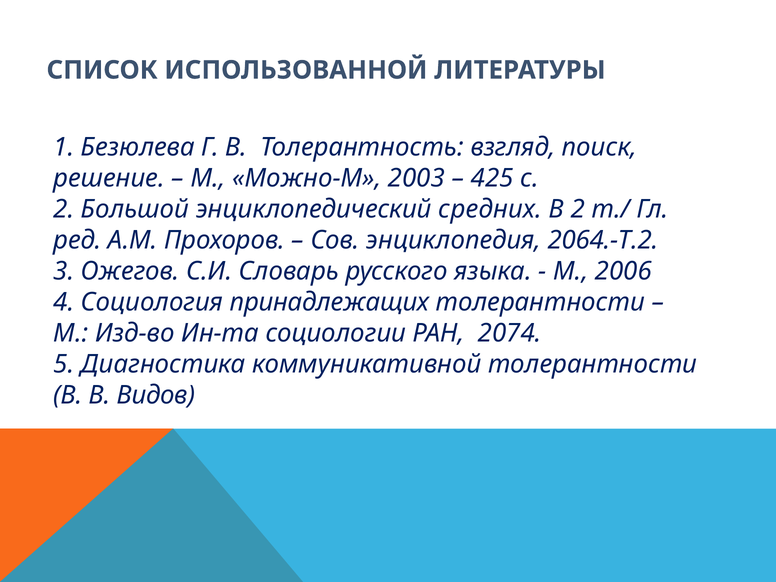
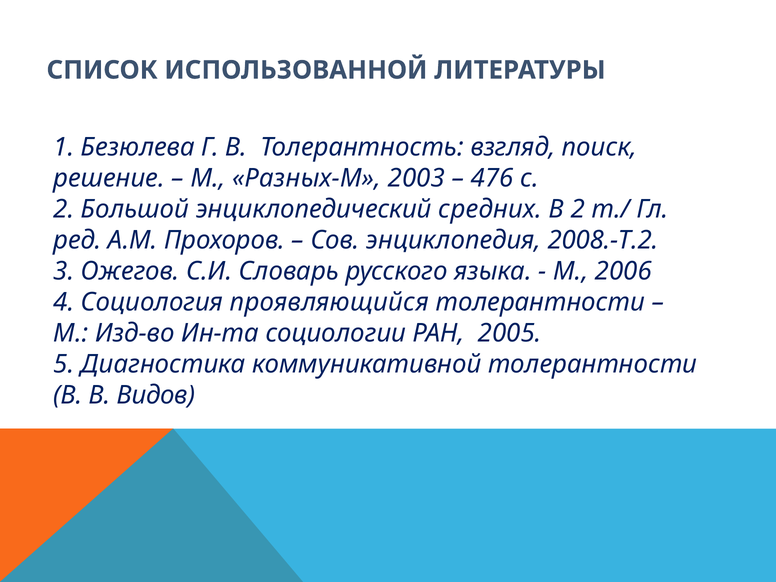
Можно-М: Можно-М -> Разных-М (307, 178)
425: 425 -> 476 (492, 178)
2064.-Т.2: 2064.-Т.2 -> 2008.-Т.2 (603, 240)
принадлежащих: принадлежащих -> проявляющийся (329, 302)
2074: 2074 -> 2005 (510, 333)
